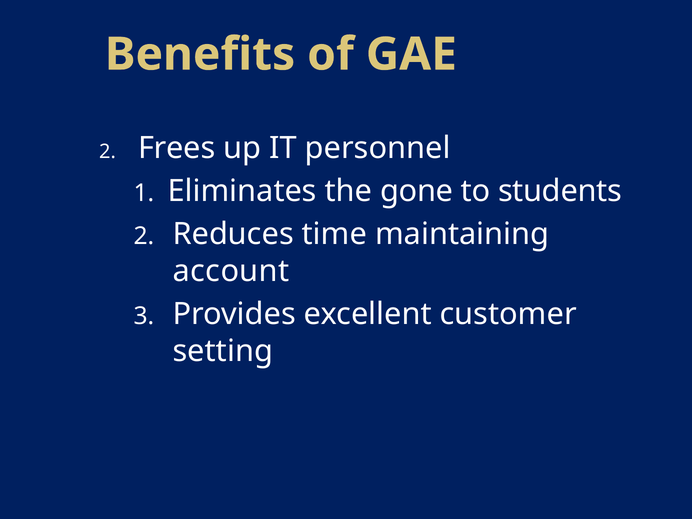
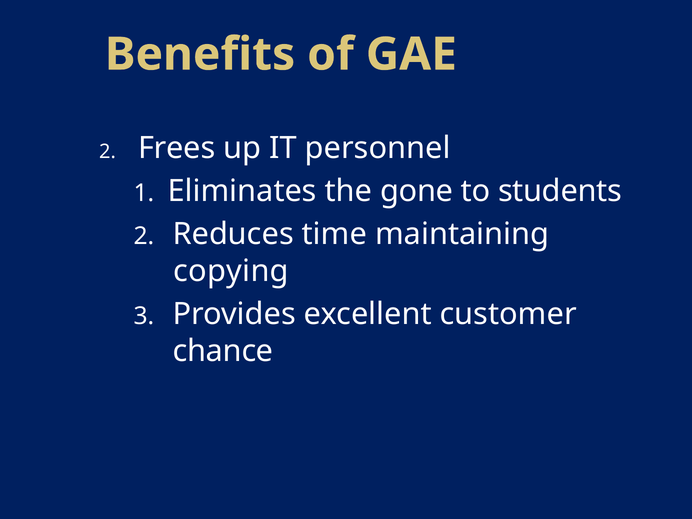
account: account -> copying (231, 271)
setting: setting -> chance (223, 351)
